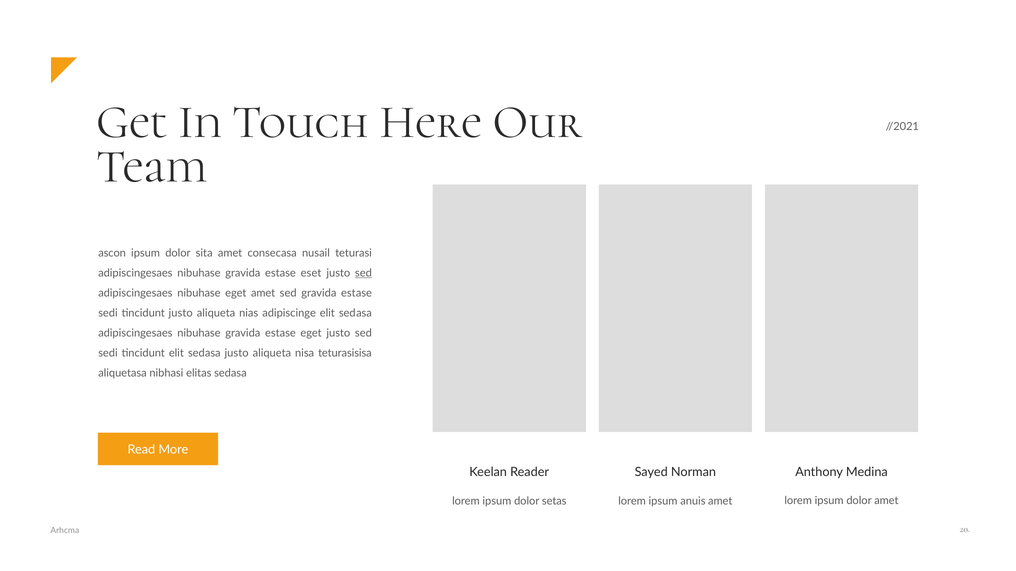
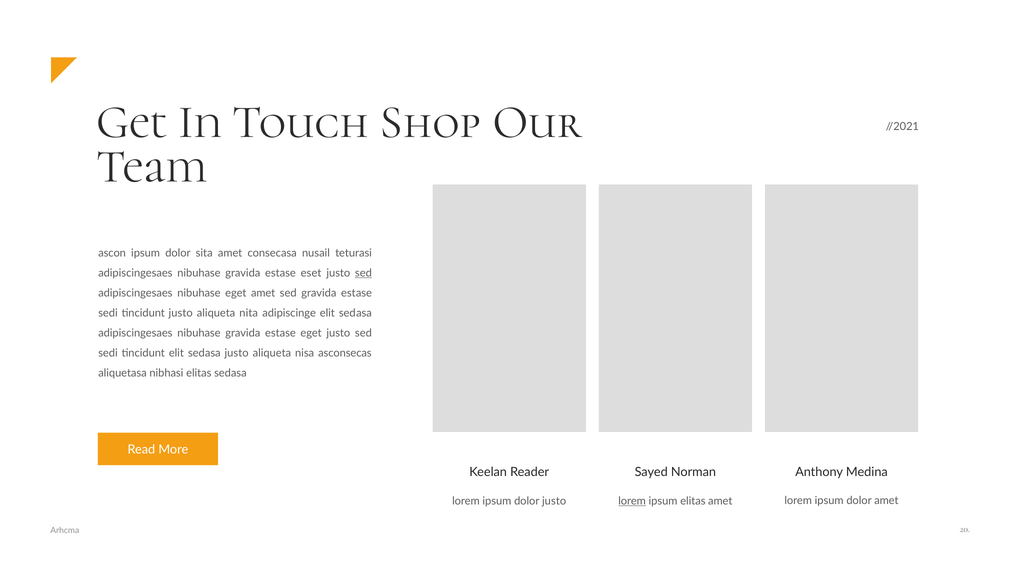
Here: Here -> Shop (431, 122)
nias: nias -> nita (249, 313)
teturasisisa: teturasisisa -> asconsecas (345, 353)
dolor setas: setas -> justo (554, 501)
lorem underline: none -> present (632, 501)
ipsum anuis: anuis -> elitas (693, 501)
